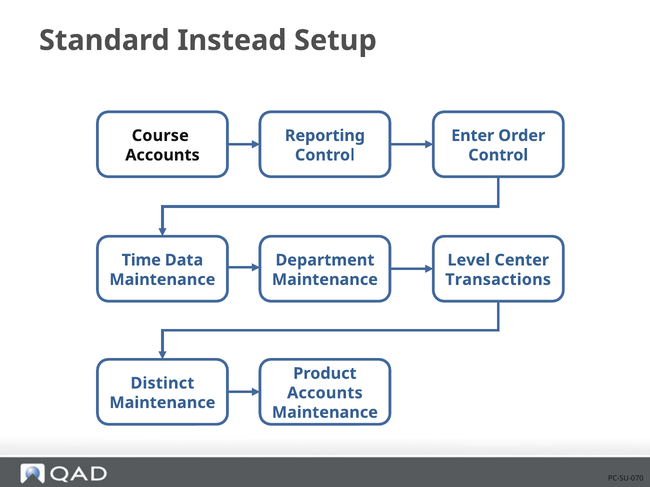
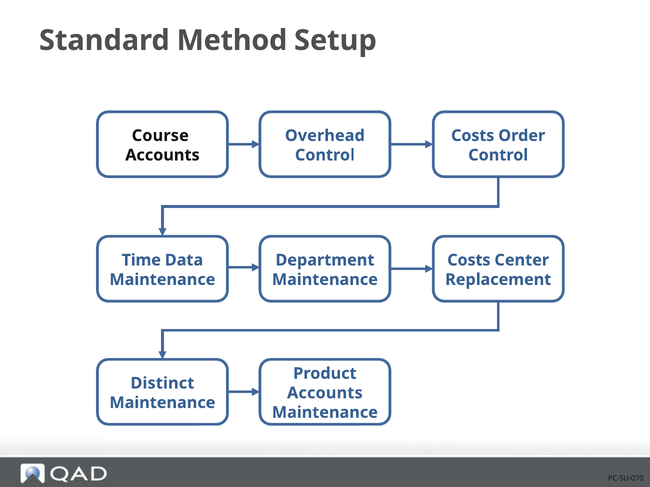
Instead: Instead -> Method (232, 40)
Reporting: Reporting -> Overhead (325, 136)
Enter: Enter -> Costs (473, 136)
Level: Level -> Costs (469, 260)
Transactions: Transactions -> Replacement (498, 280)
